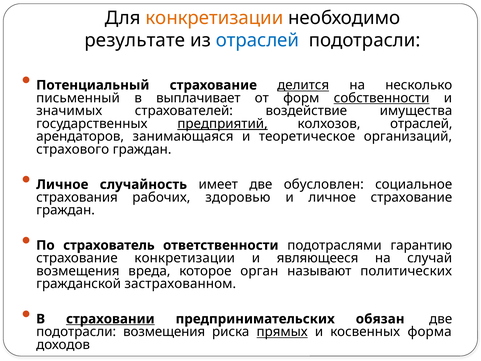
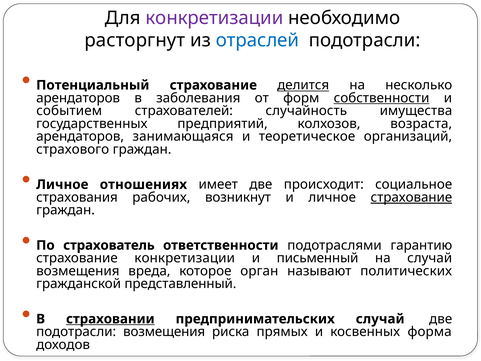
конкретизации colour: orange -> purple (214, 18)
результате: результате -> расторгнут (135, 40)
письменный: письменный -> арендаторов (78, 98)
выплачивает: выплачивает -> заболевания (198, 98)
значимых: значимых -> событием (69, 111)
воздействие: воздействие -> случайность (306, 111)
предприятий underline: present -> none (223, 124)
колхозов отраслей: отраслей -> возраста (421, 124)
случайность: случайность -> отношениях (143, 184)
обусловлен: обусловлен -> происходит (324, 184)
здоровью: здоровью -> возникнут (238, 197)
страхование underline: none -> present (411, 197)
являющееся: являющееся -> письменный (318, 258)
застрахованном: застрахованном -> представленный (180, 284)
предпринимательских обязан: обязан -> случай (380, 319)
прямых underline: present -> none (282, 332)
